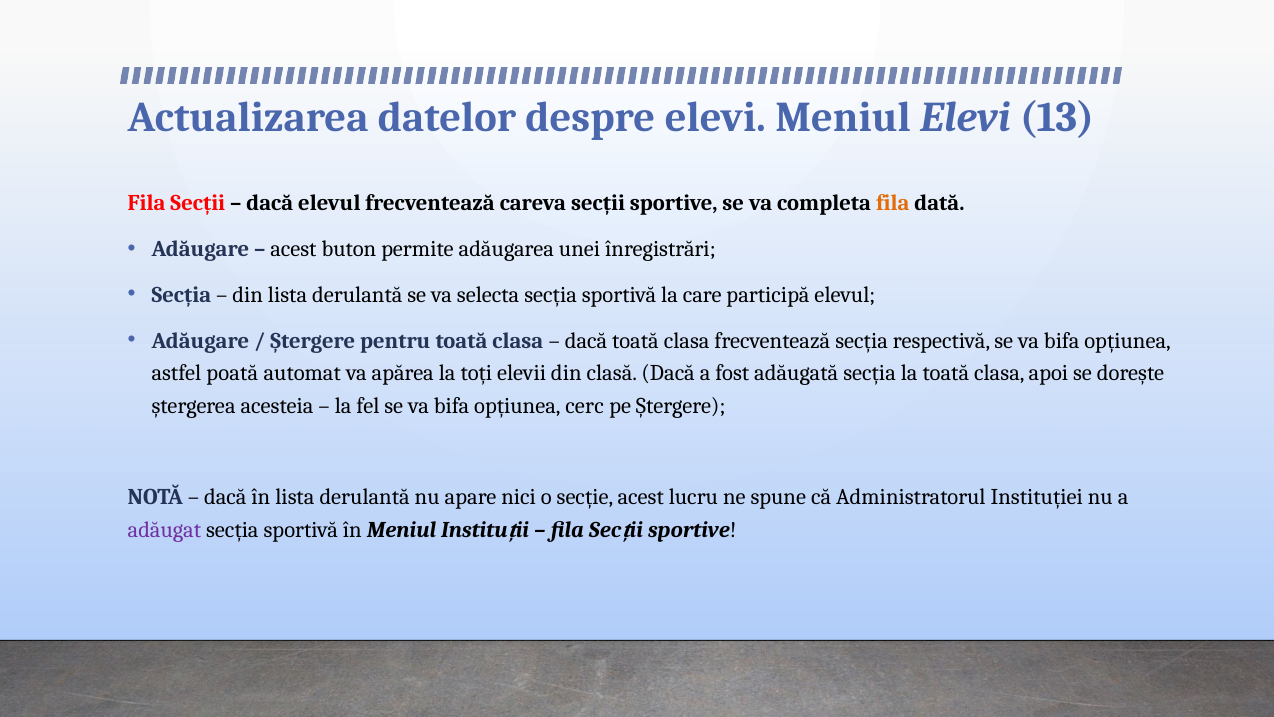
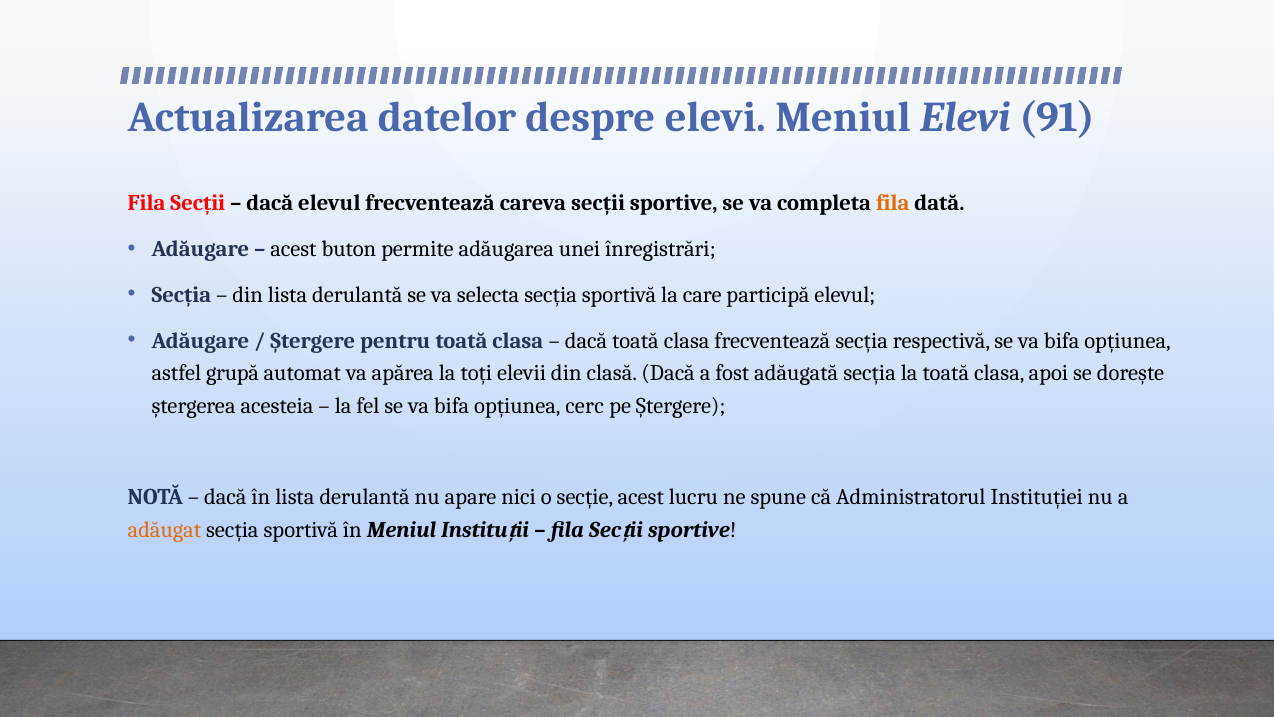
13: 13 -> 91 (1057, 117)
poată: poată -> grupă (233, 373)
adăugat colour: purple -> orange (164, 530)
